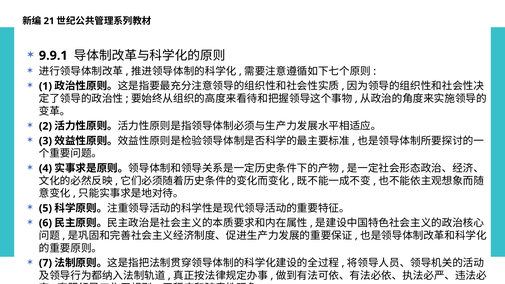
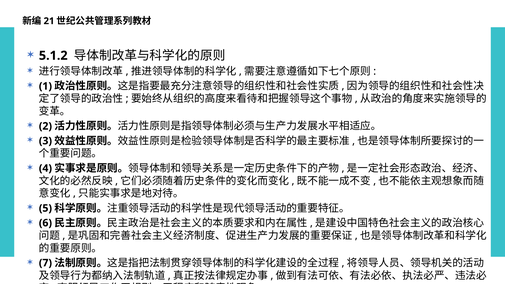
9.9.1: 9.9.1 -> 5.1.2 (53, 56)
